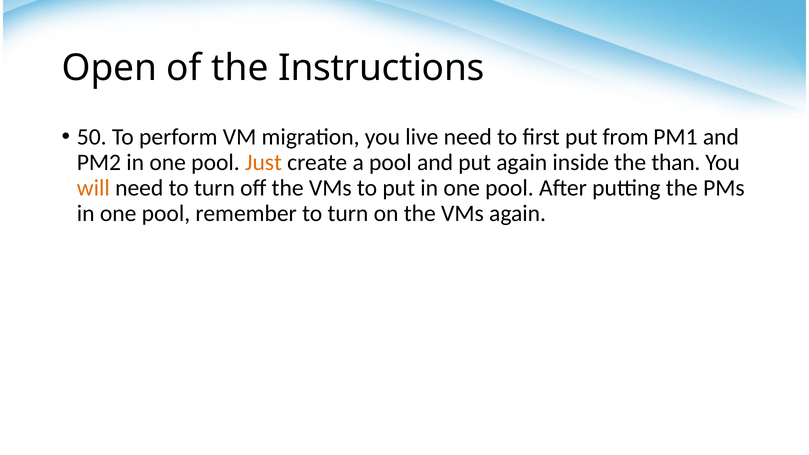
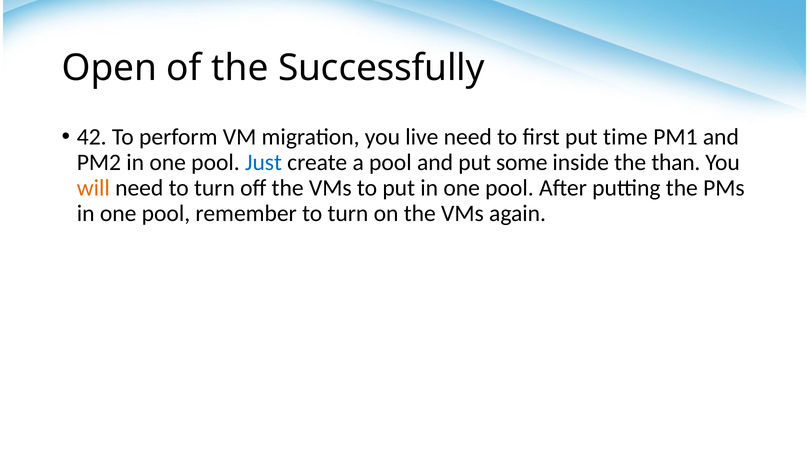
Instructions: Instructions -> Successfully (381, 68)
50: 50 -> 42 (92, 137)
from: from -> time (625, 137)
Just colour: orange -> blue (264, 162)
put again: again -> some (522, 162)
